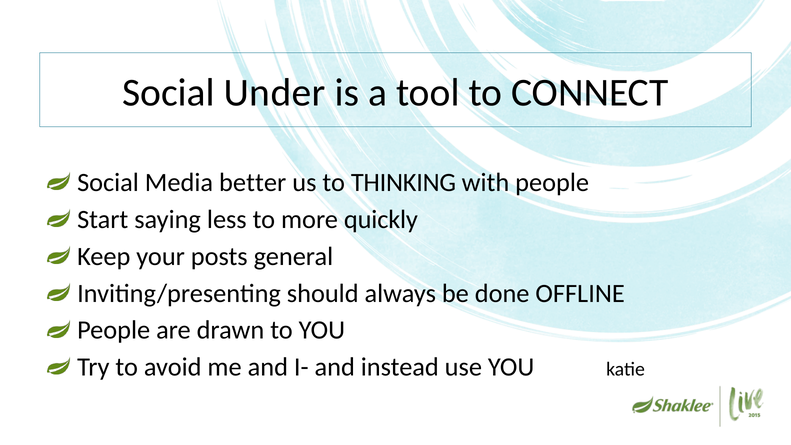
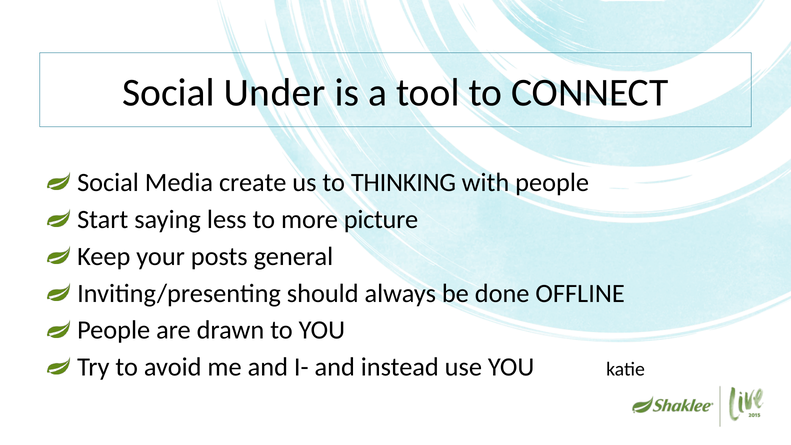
better: better -> create (253, 183)
quickly: quickly -> picture (381, 219)
